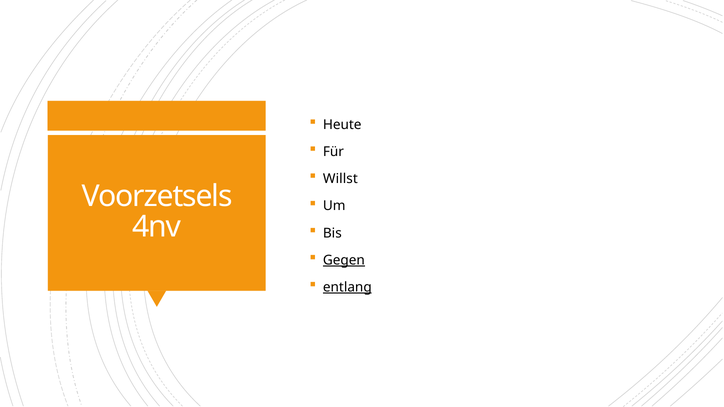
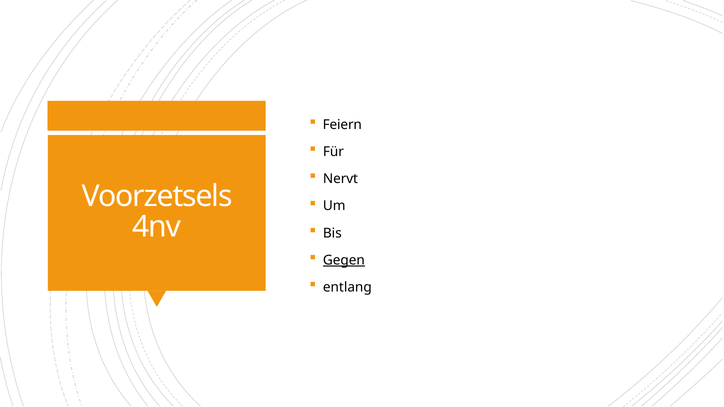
Heute: Heute -> Feiern (342, 125)
Willst: Willst -> Nervt (340, 179)
entlang underline: present -> none (347, 287)
